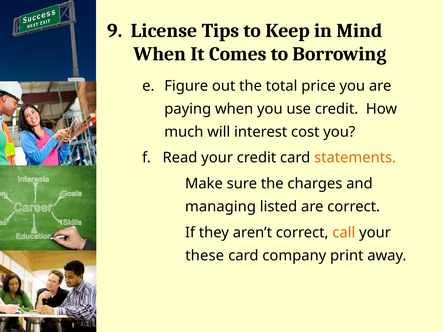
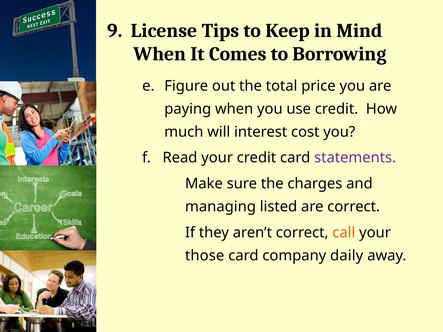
statements colour: orange -> purple (355, 158)
these: these -> those (205, 256)
print: print -> daily (347, 256)
